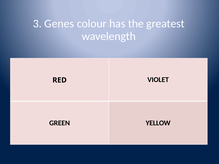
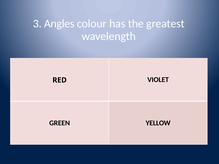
Genes: Genes -> Angles (59, 24)
